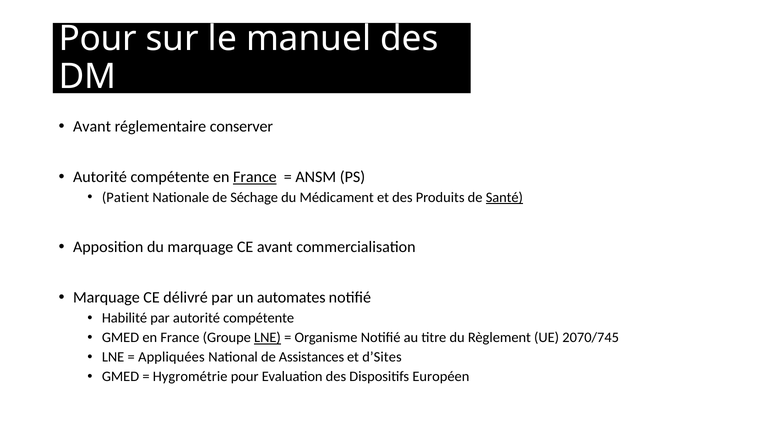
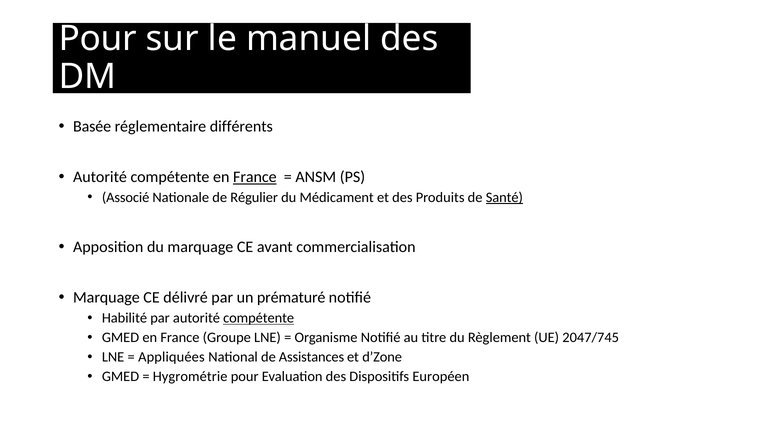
Avant: Avant -> Basée (92, 127)
conserver: conserver -> différents (241, 127)
Patient: Patient -> Associé (126, 198)
Séchage: Séchage -> Régulier (254, 198)
automates: automates -> prématuré (291, 298)
compétente underline: none -> present (259, 319)
LNE underline: present -> none (267, 338)
2070/745: 2070/745 -> 2047/745 (591, 338)
d’Sites: d’Sites -> d’Zone (382, 358)
